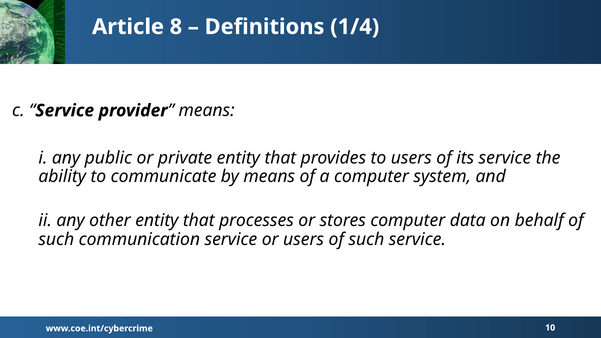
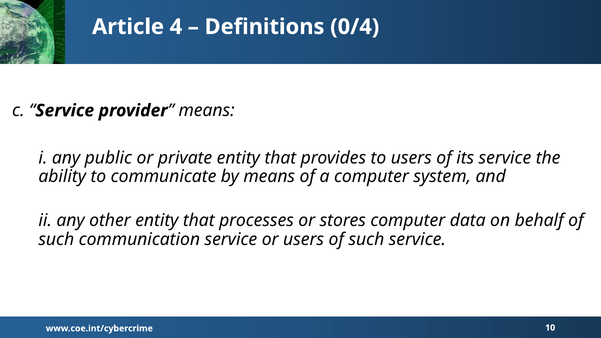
8: 8 -> 4 (176, 27)
1/4: 1/4 -> 0/4 (355, 27)
